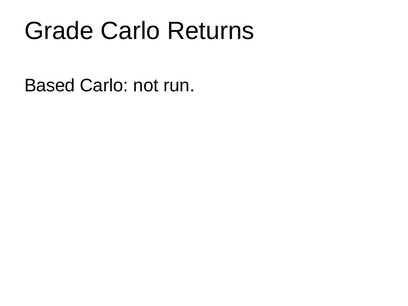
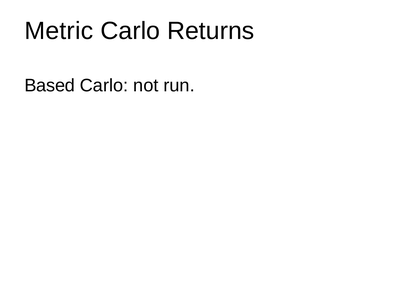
Grade: Grade -> Metric (59, 31)
